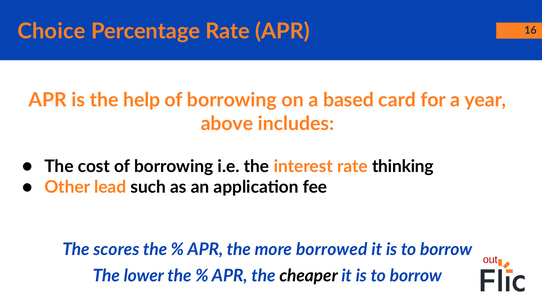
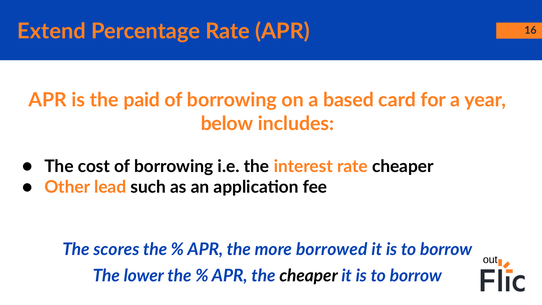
Choice: Choice -> Extend (52, 31)
help: help -> paid (142, 100)
above: above -> below (227, 124)
rate thinking: thinking -> cheaper (403, 166)
out colour: red -> black (490, 260)
